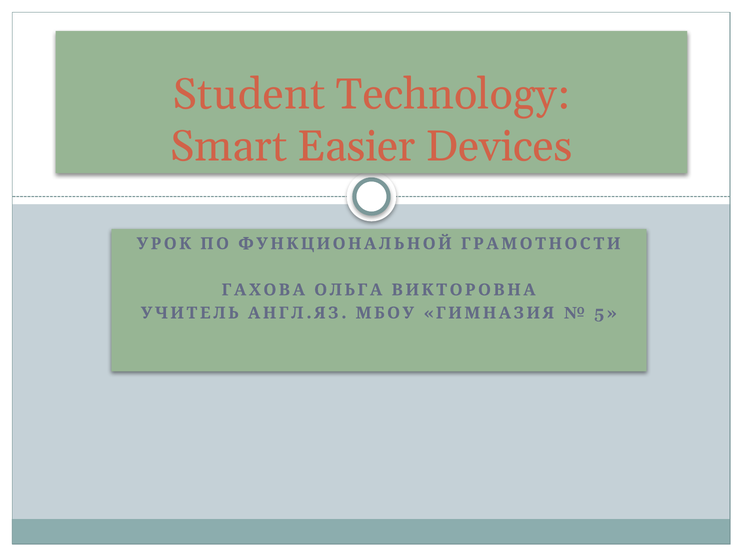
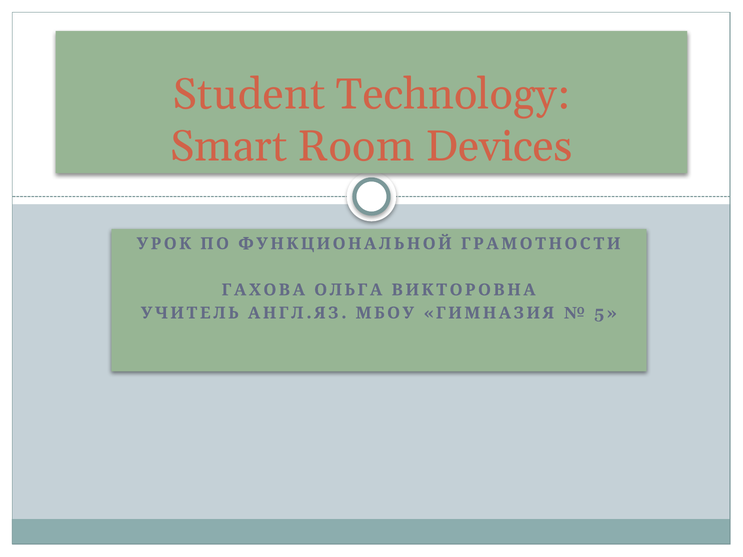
Easier: Easier -> Room (356, 147)
